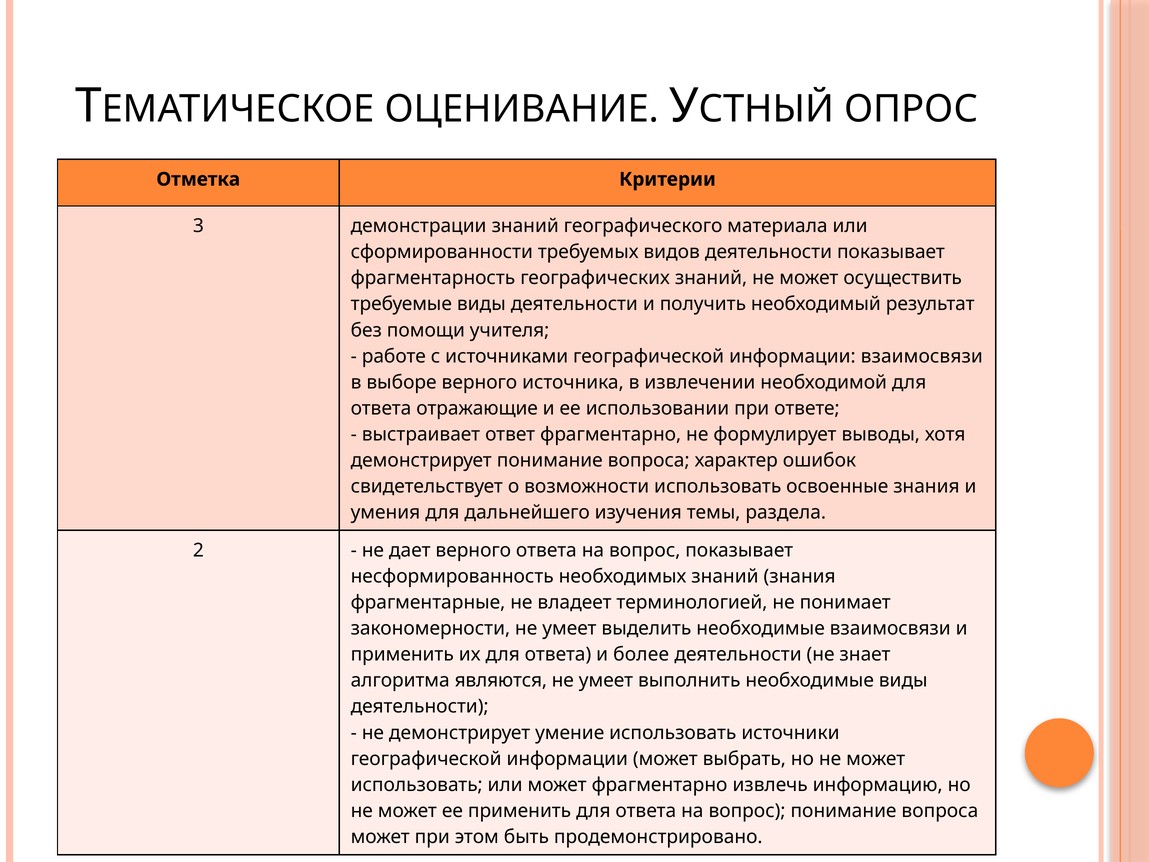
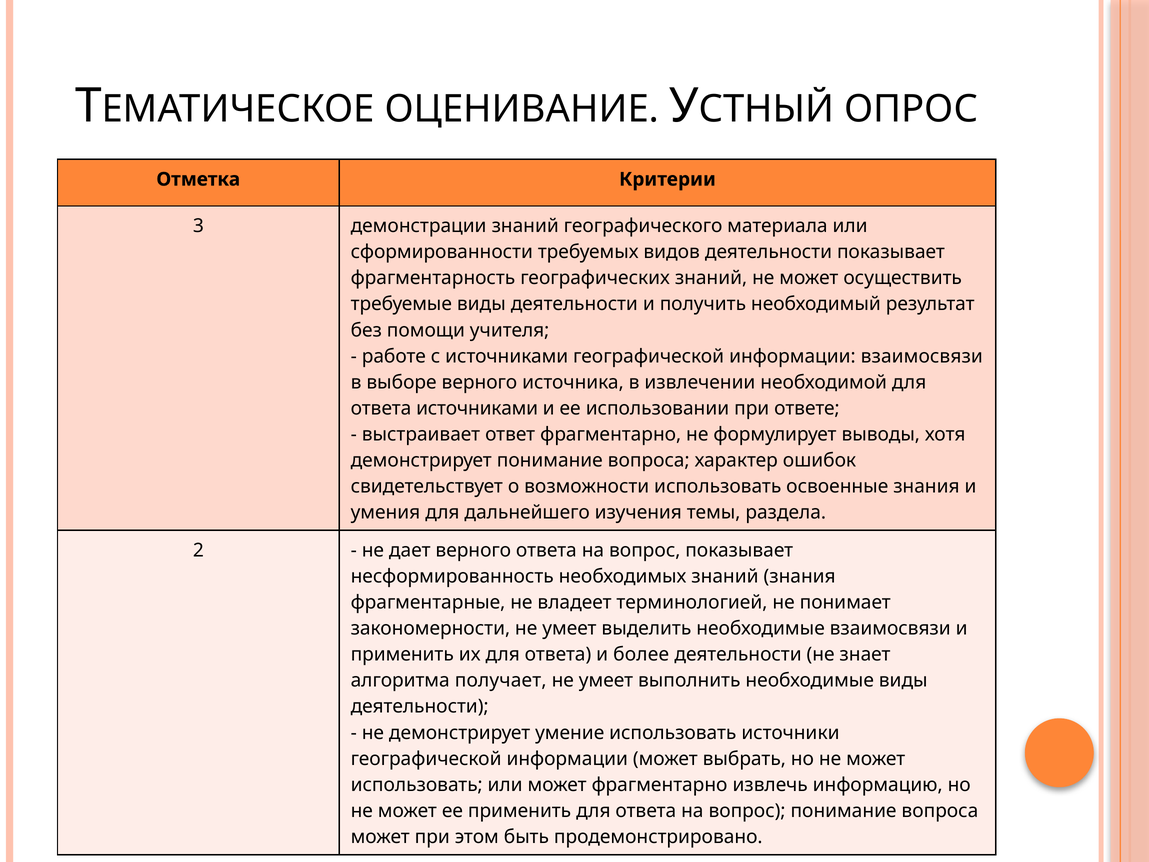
ответа отражающие: отражающие -> источниками (477, 408)
являются: являются -> получает (501, 680)
